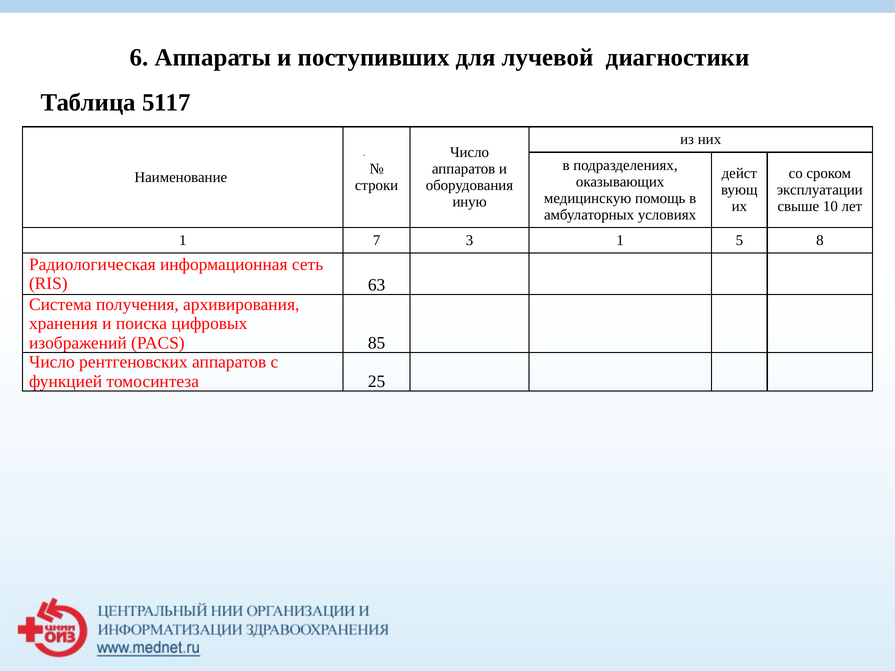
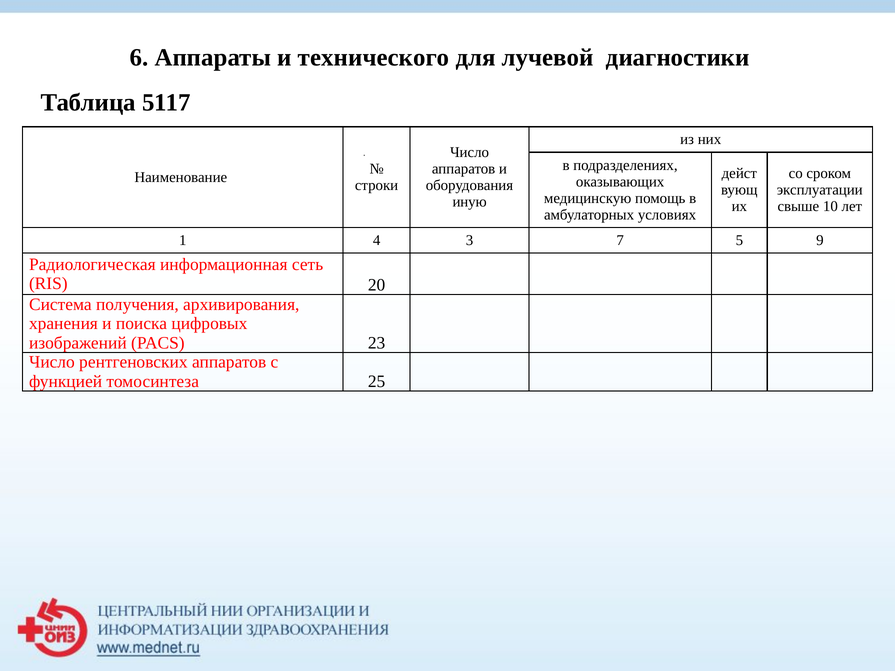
поступивших: поступивших -> технического (374, 58)
7: 7 -> 4 (377, 240)
3 1: 1 -> 7 (620, 240)
8: 8 -> 9 (820, 240)
63: 63 -> 20 (377, 285)
85: 85 -> 23 (377, 343)
